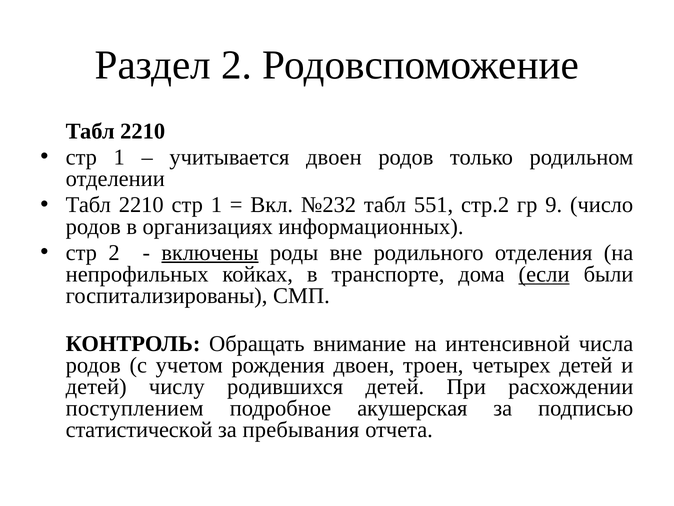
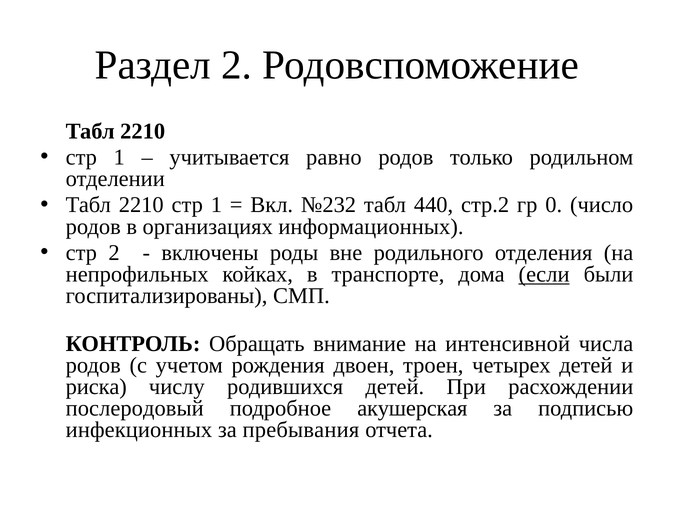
учитывается двоен: двоен -> равно (334, 157)
551: 551 -> 440 (434, 205)
9: 9 -> 0 (554, 205)
включены underline: present -> none (210, 252)
детей: детей -> риска (96, 386)
поступлением: поступлением -> послеродовый (135, 408)
статистической: статистической -> инфекционных (139, 430)
